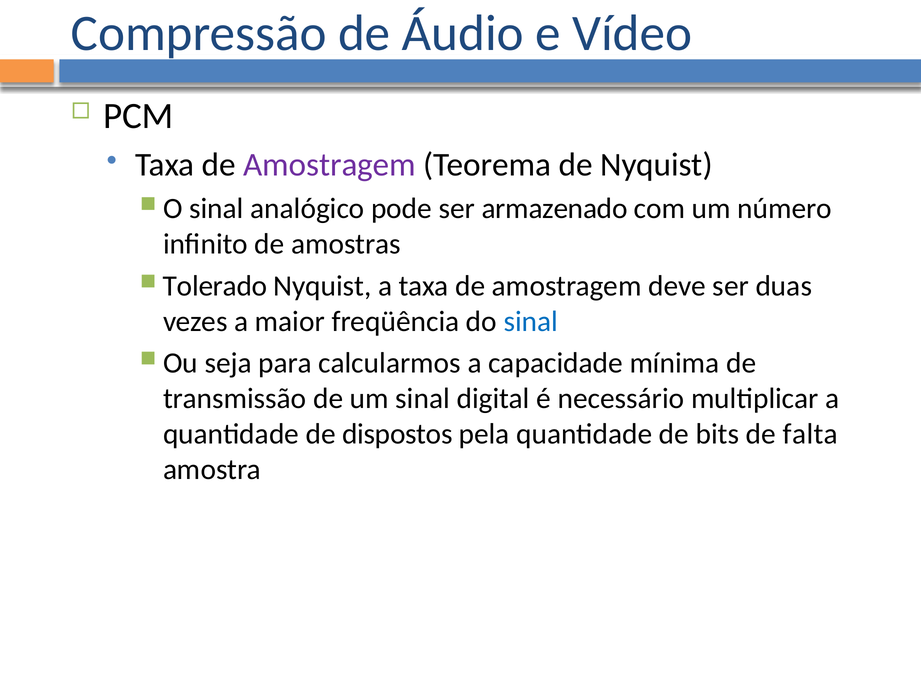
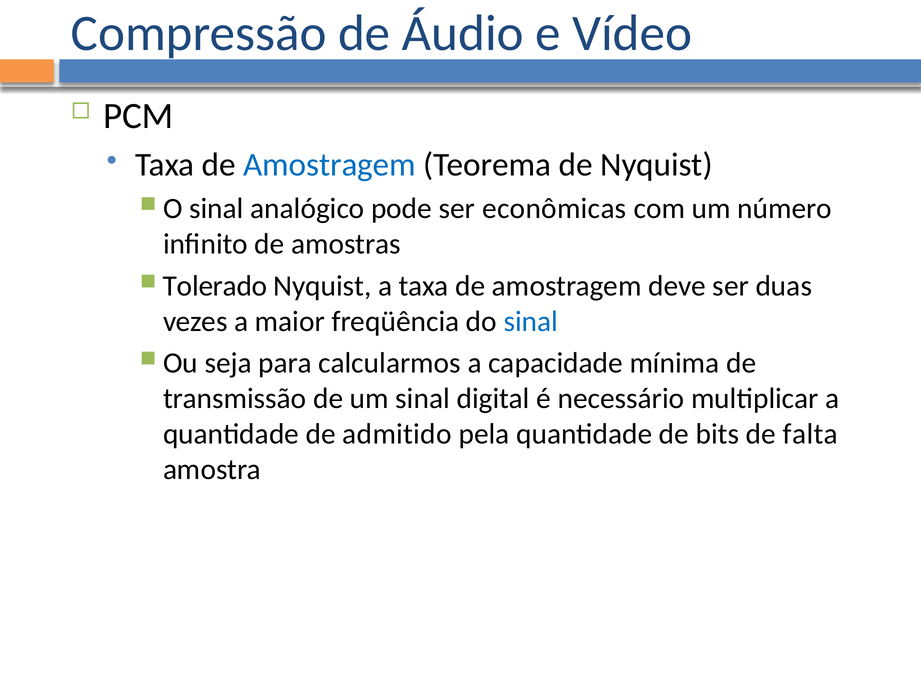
Amostragem colour: purple -> blue (330, 165)
armazenado: armazenado -> econômicas (554, 209)
dispostos: dispostos -> admitido (397, 434)
